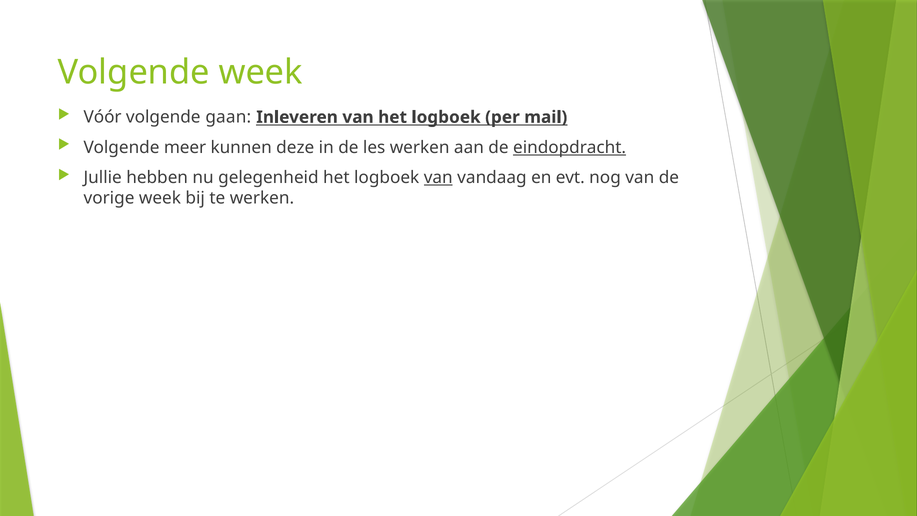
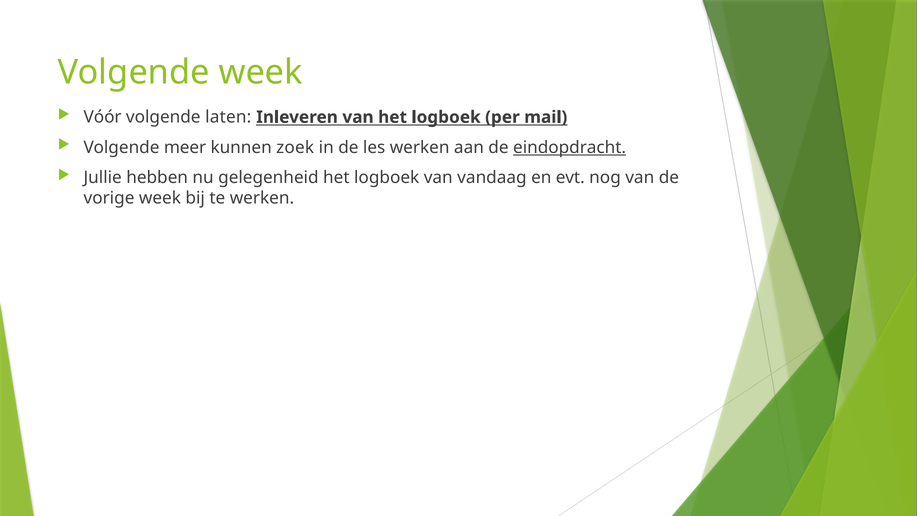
gaan: gaan -> laten (228, 117)
deze: deze -> zoek (295, 147)
van underline: present -> none (438, 178)
